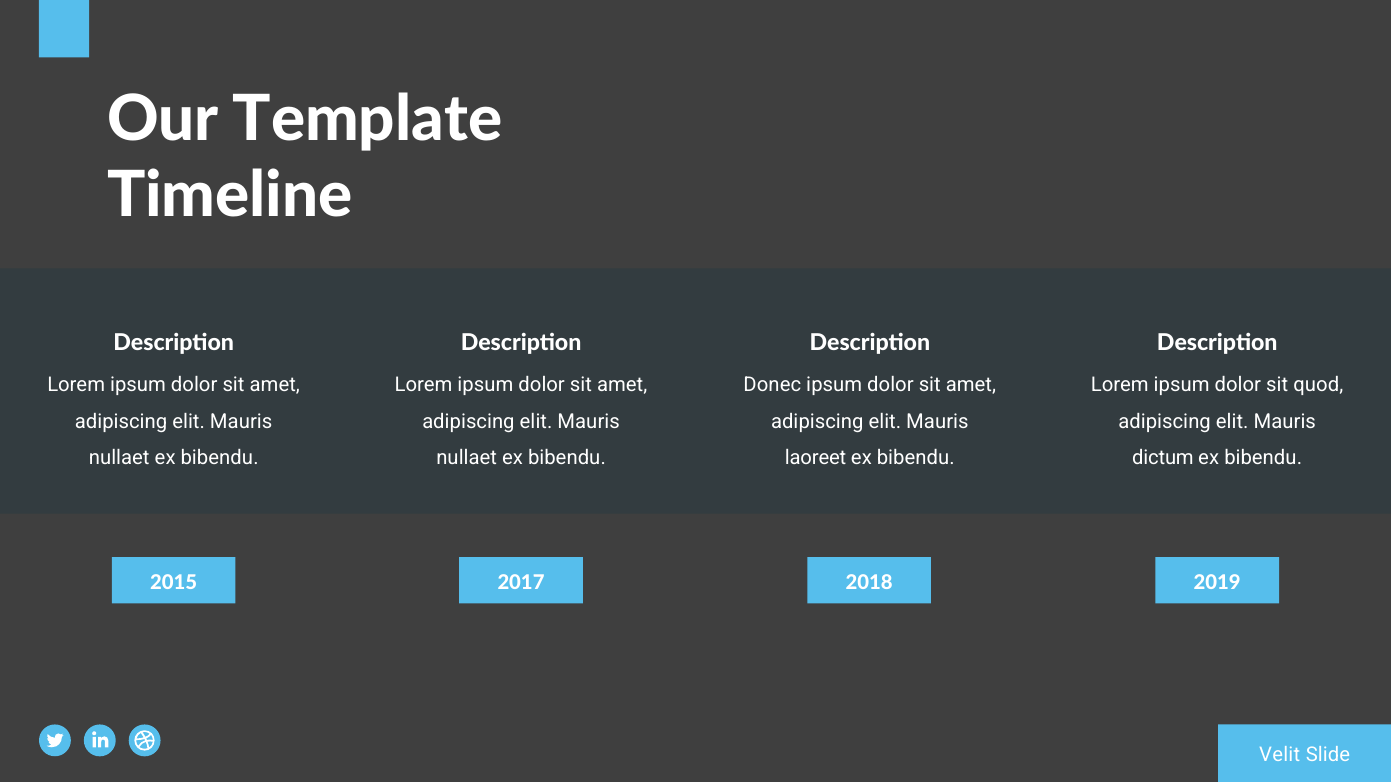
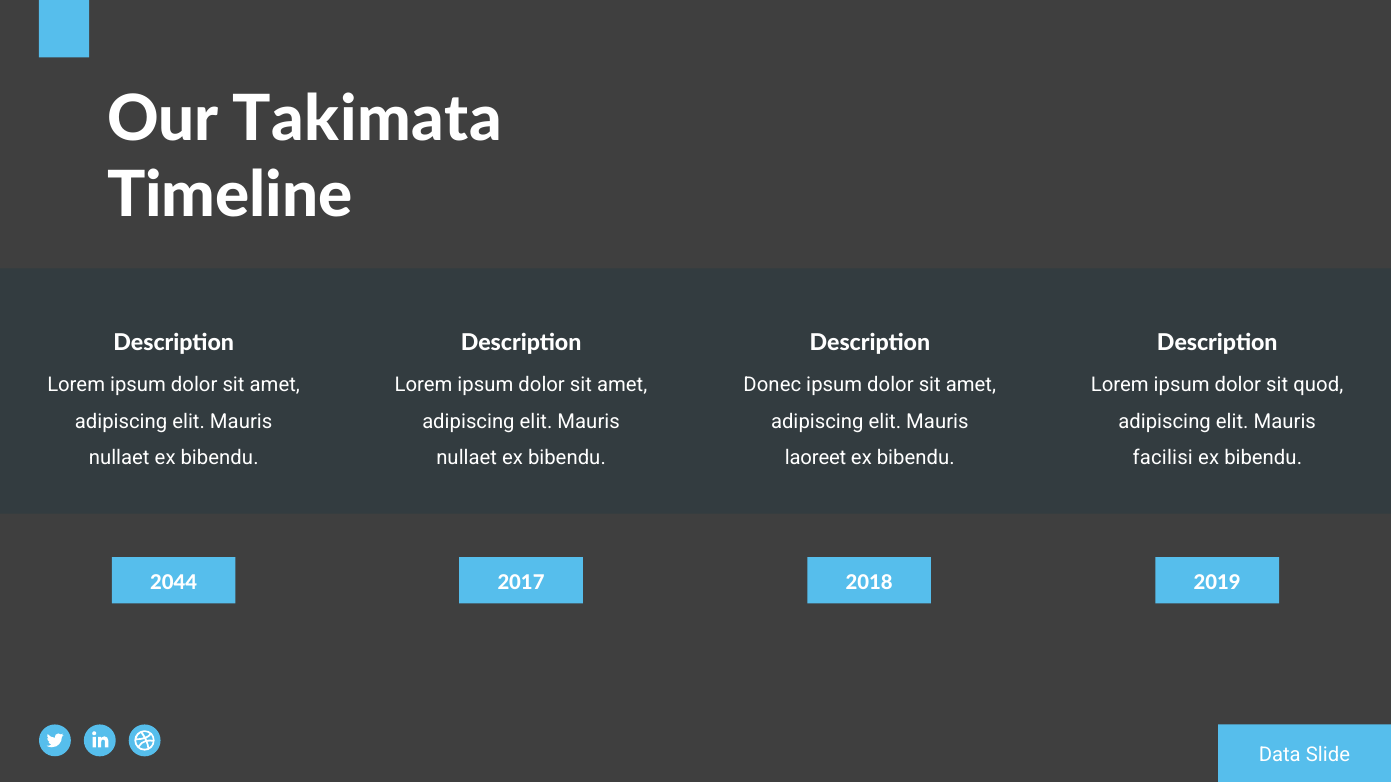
Template: Template -> Takimata (367, 119)
dictum: dictum -> facilisi (1163, 458)
2015: 2015 -> 2044 (174, 583)
Velit: Velit -> Data (1280, 755)
